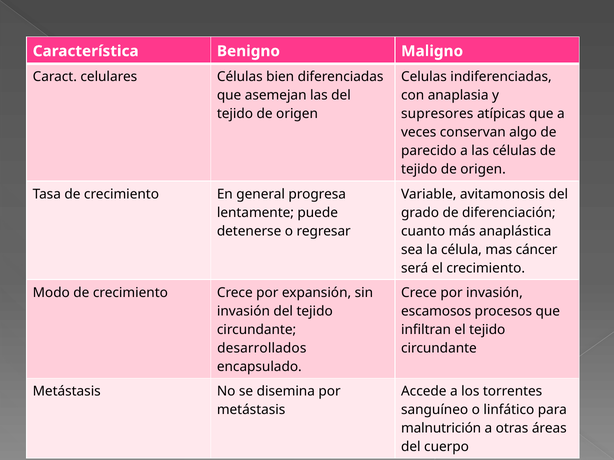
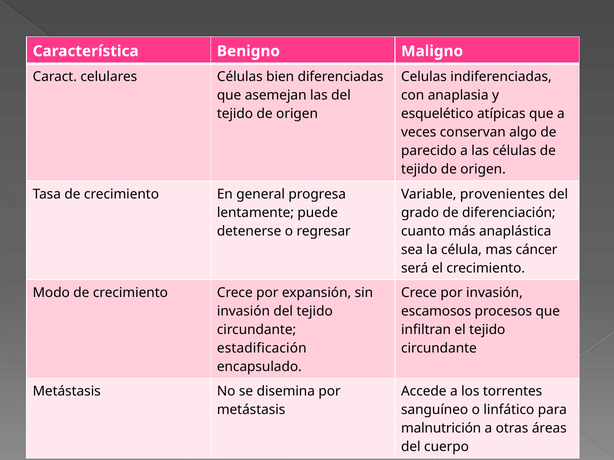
supresores: supresores -> esquelético (437, 114)
avitamonosis: avitamonosis -> provenientes (502, 194)
desarrollados: desarrollados -> estadificación (262, 349)
